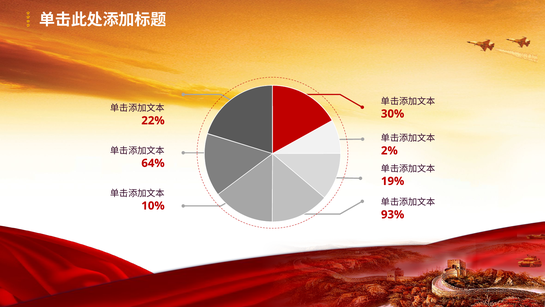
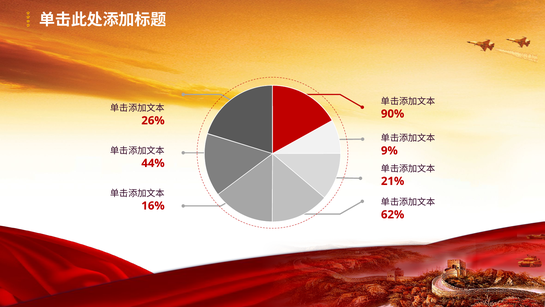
30%: 30% -> 90% (393, 114)
22%: 22% -> 26% (153, 120)
2%: 2% -> 9% (389, 150)
64%: 64% -> 44% (153, 163)
19%: 19% -> 21% (393, 181)
10%: 10% -> 16% (153, 205)
93%: 93% -> 62% (393, 214)
